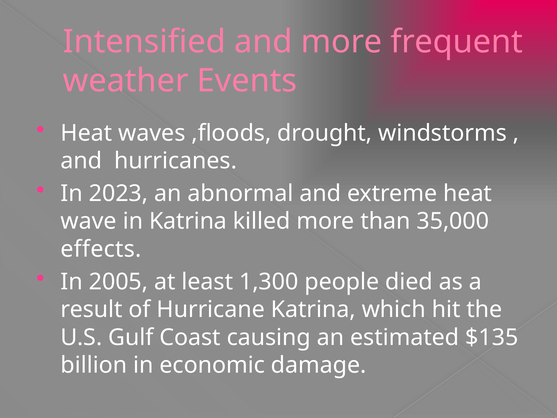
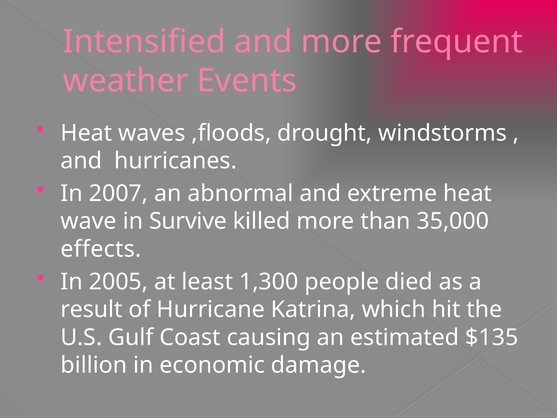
2023: 2023 -> 2007 (118, 193)
in Katrina: Katrina -> Survive (188, 221)
